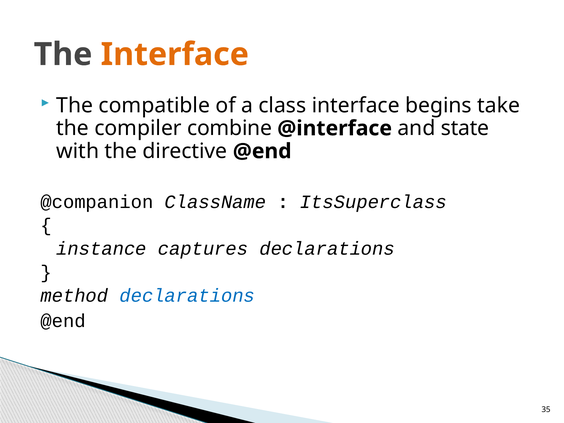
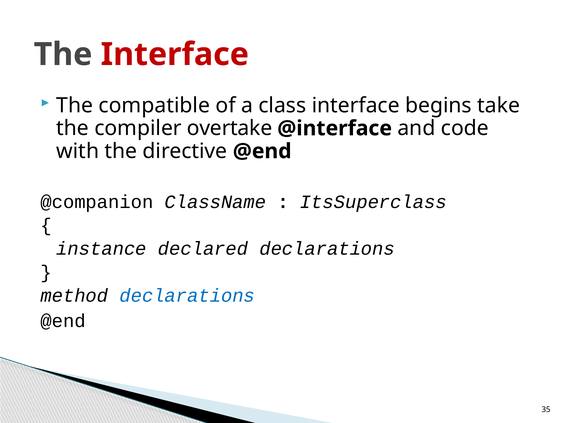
Interface colour: orange -> red (175, 54)
combine: combine -> overtake (230, 128)
state: state -> code (465, 128)
captures: captures -> declared (203, 249)
